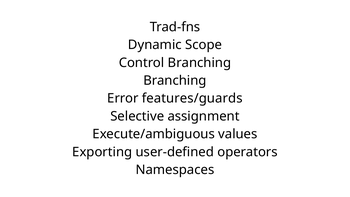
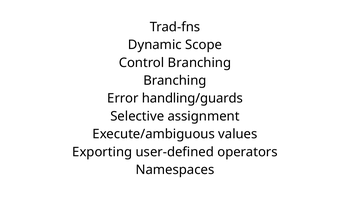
features/guards: features/guards -> handling/guards (192, 98)
